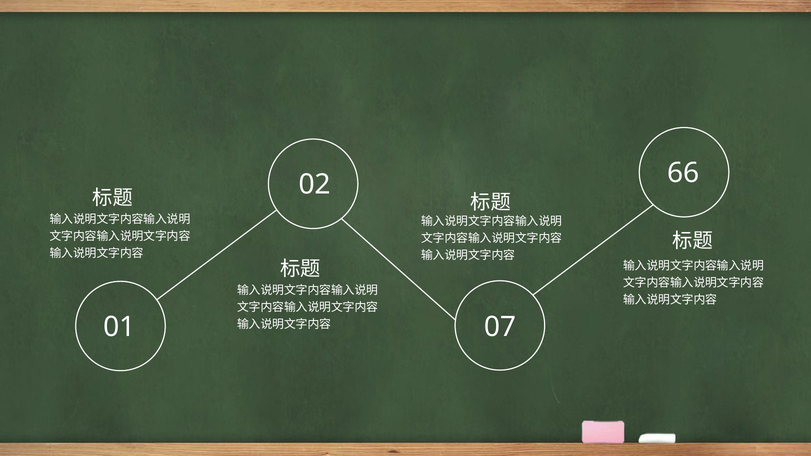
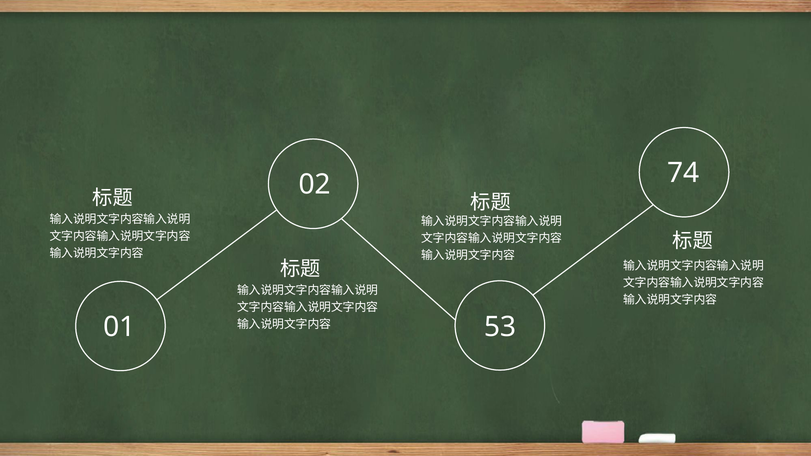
66: 66 -> 74 (683, 173)
07: 07 -> 53 (500, 327)
